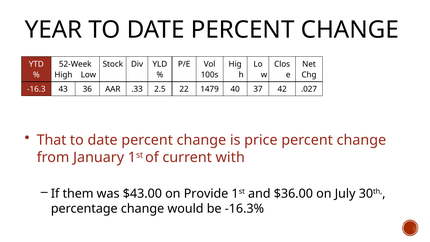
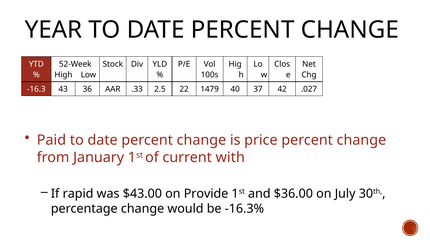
That: That -> Paid (51, 140)
them: them -> rapid (78, 193)
